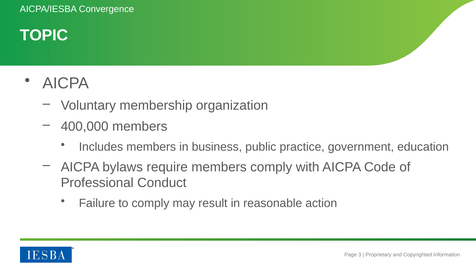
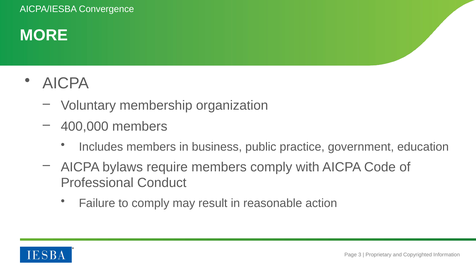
TOPIC: TOPIC -> MORE (44, 35)
